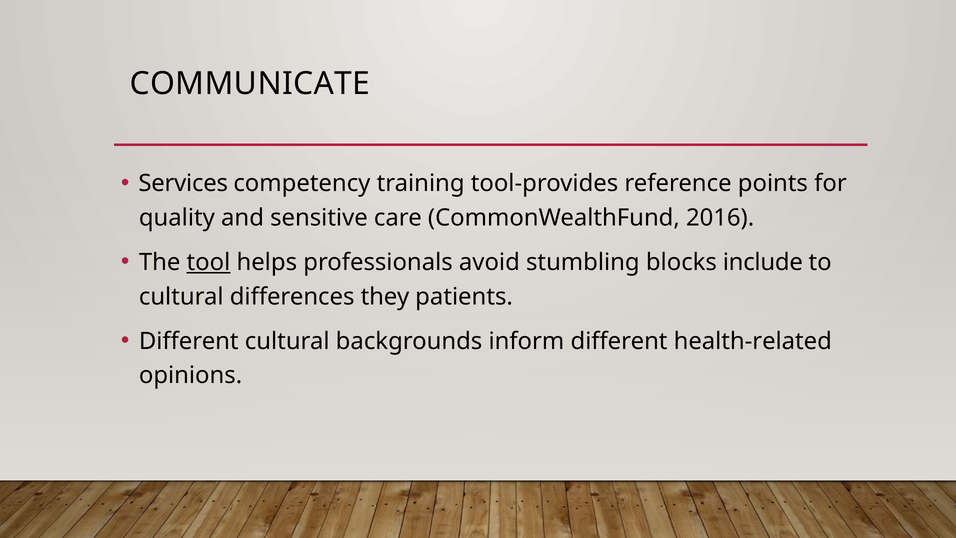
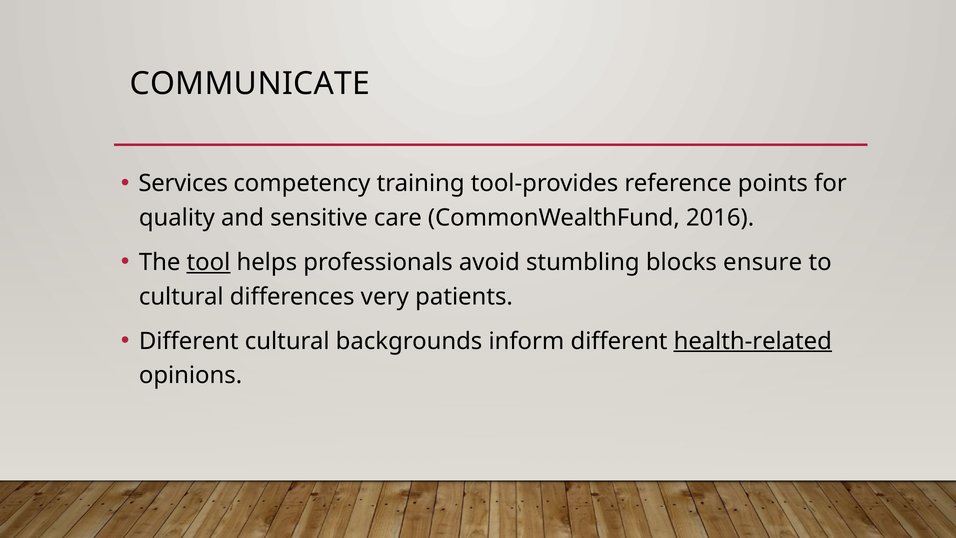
include: include -> ensure (763, 262)
they: they -> very (385, 297)
health-related underline: none -> present (753, 341)
